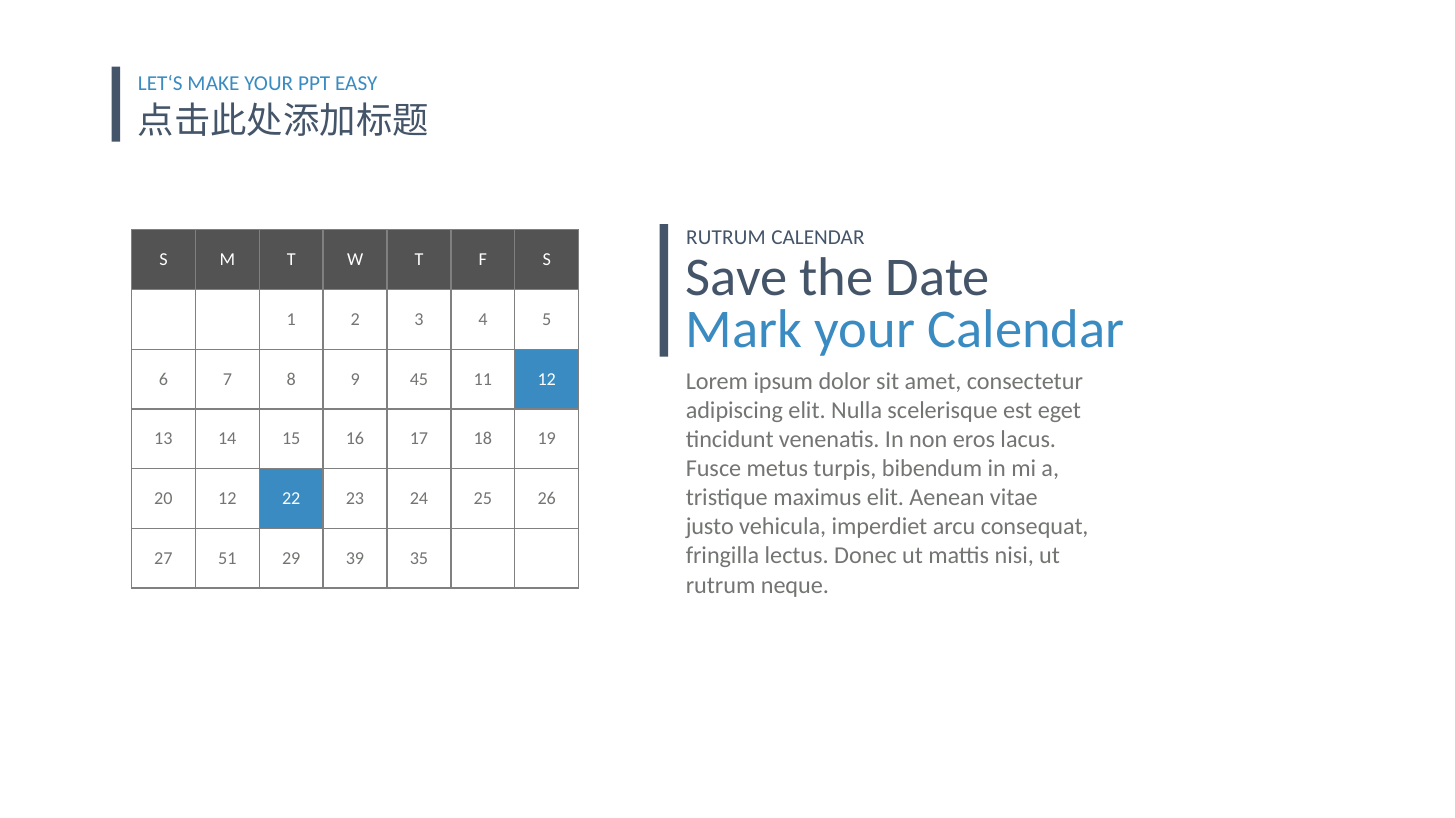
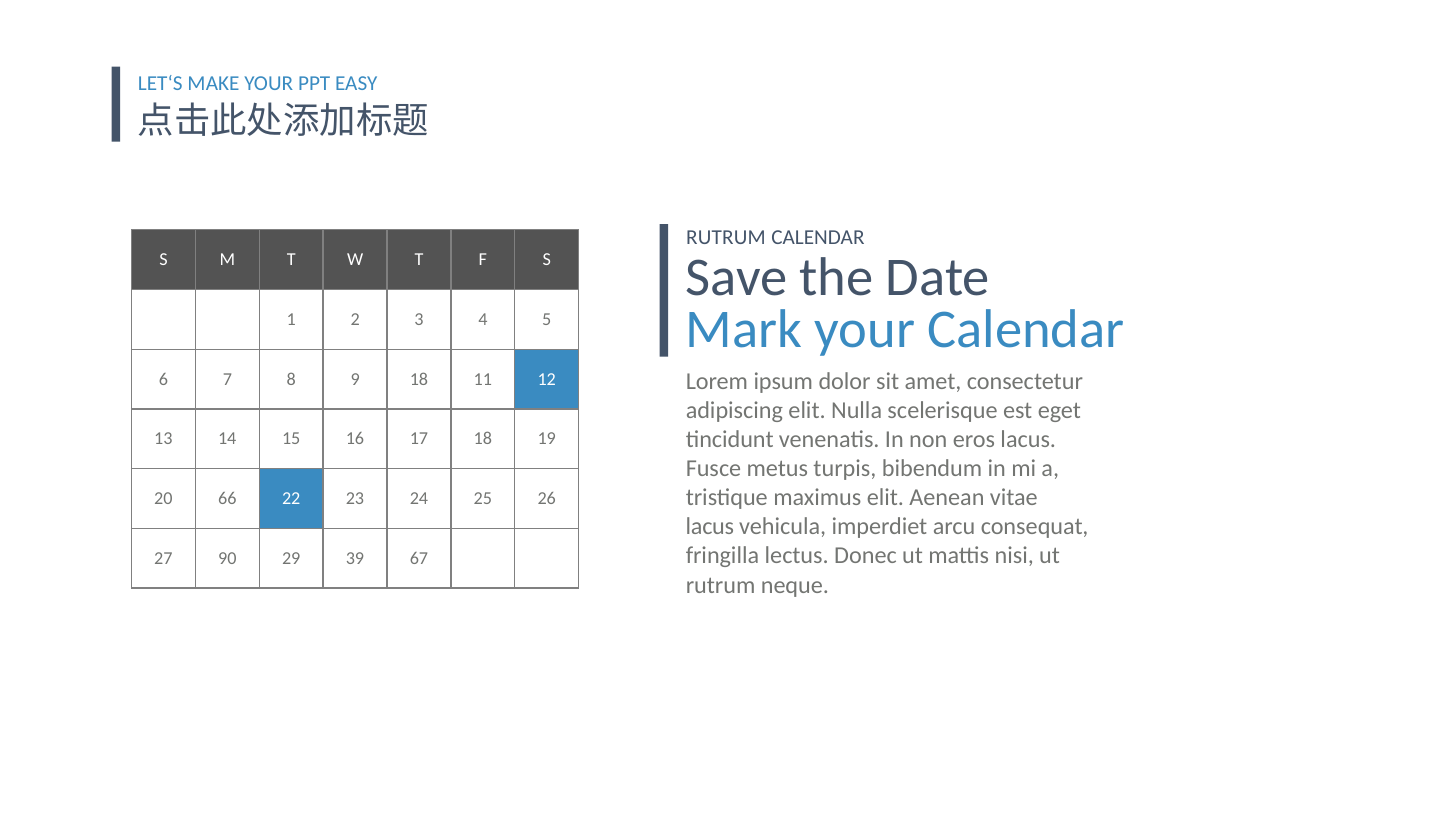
9 45: 45 -> 18 (419, 379)
20 12: 12 -> 66 (227, 499)
justo: justo -> lacus (710, 527)
51: 51 -> 90 (227, 559)
35: 35 -> 67 (419, 559)
